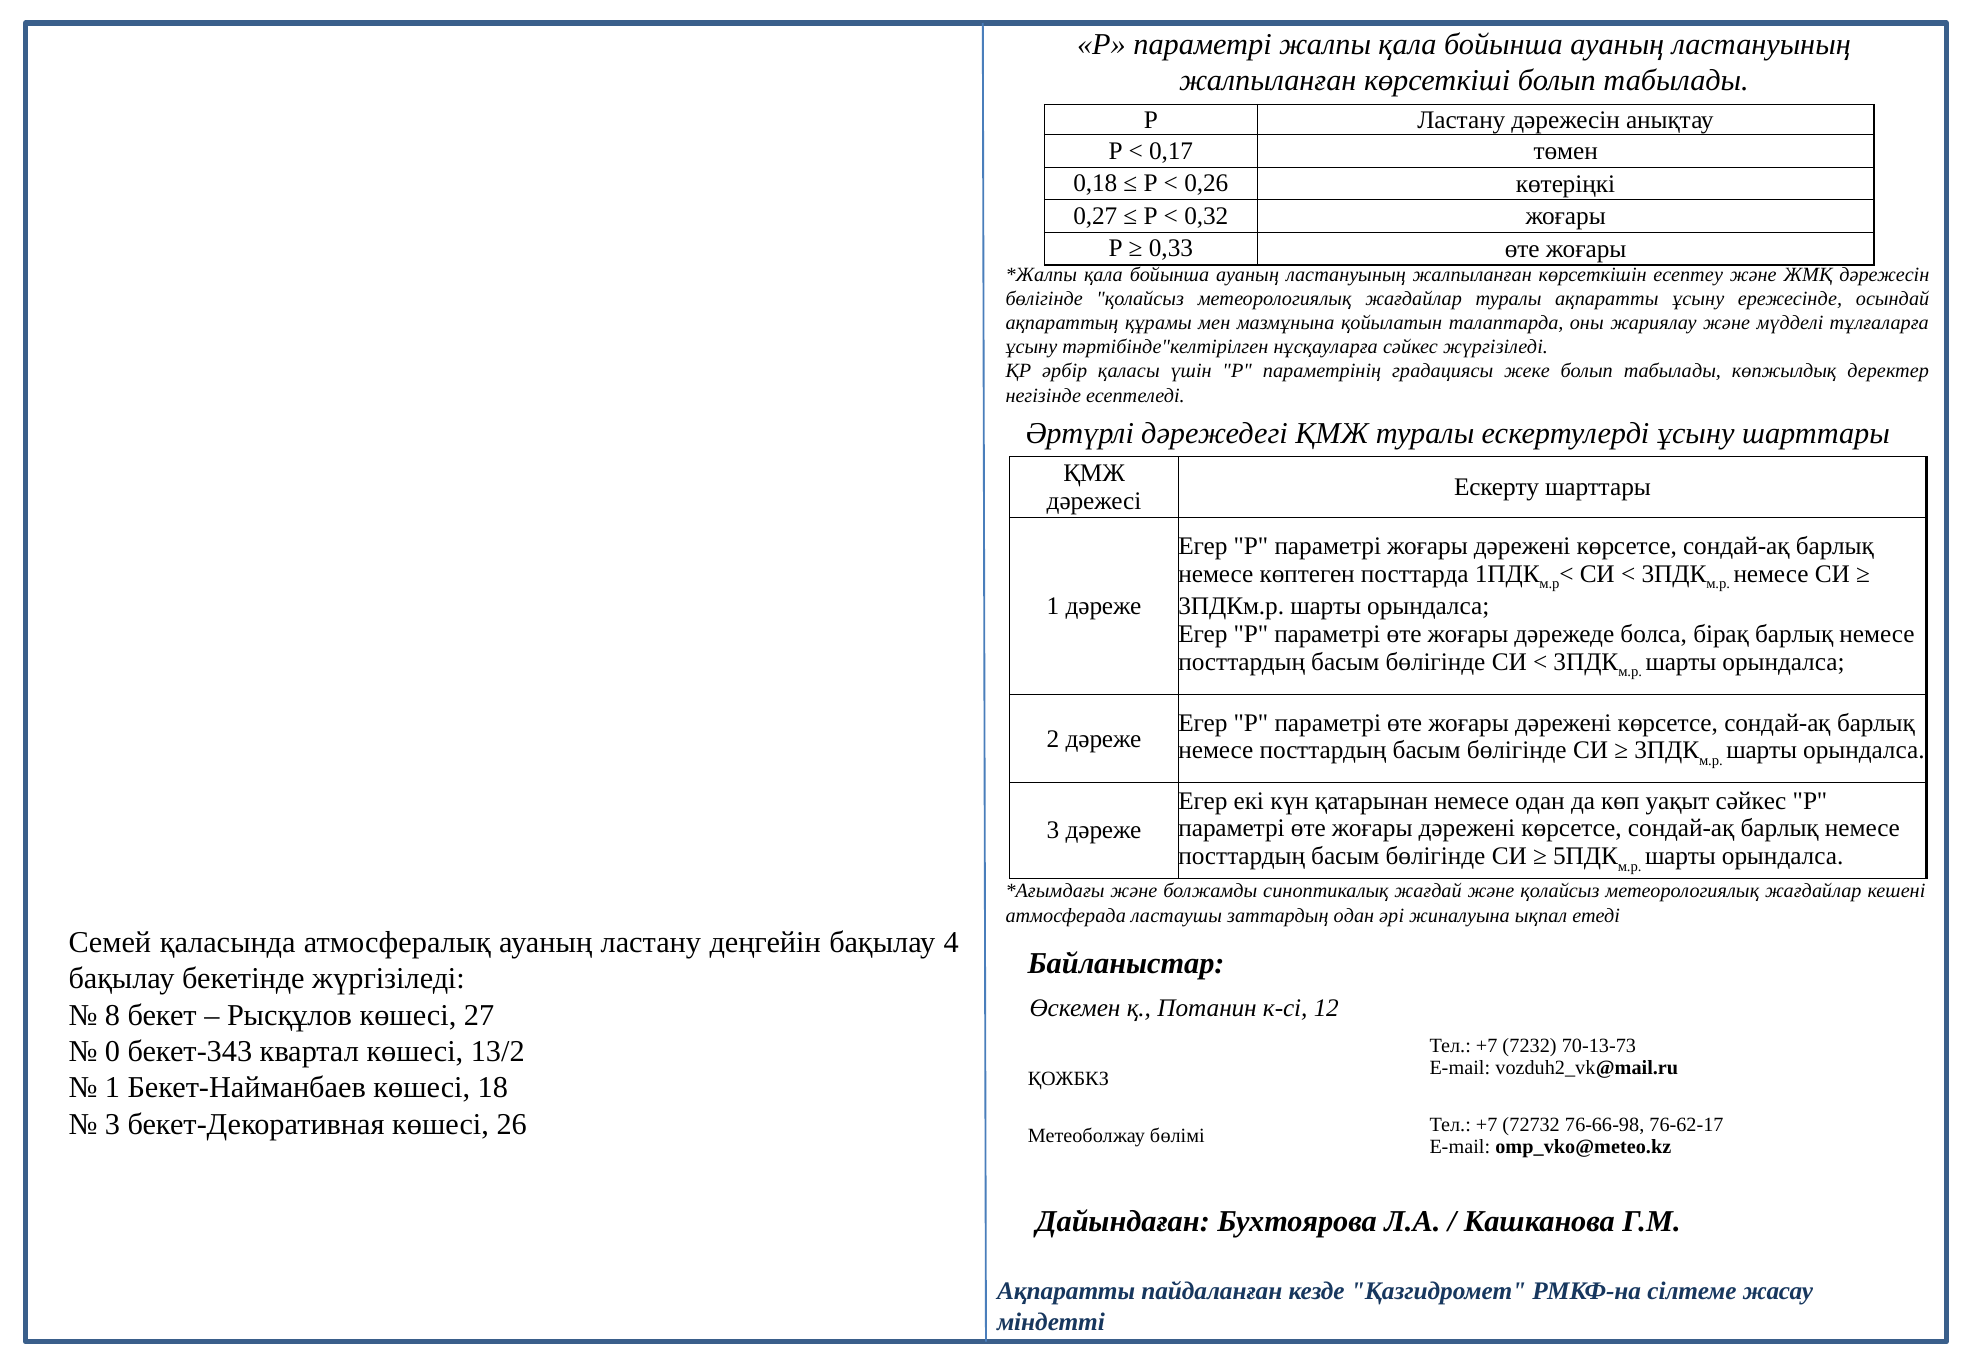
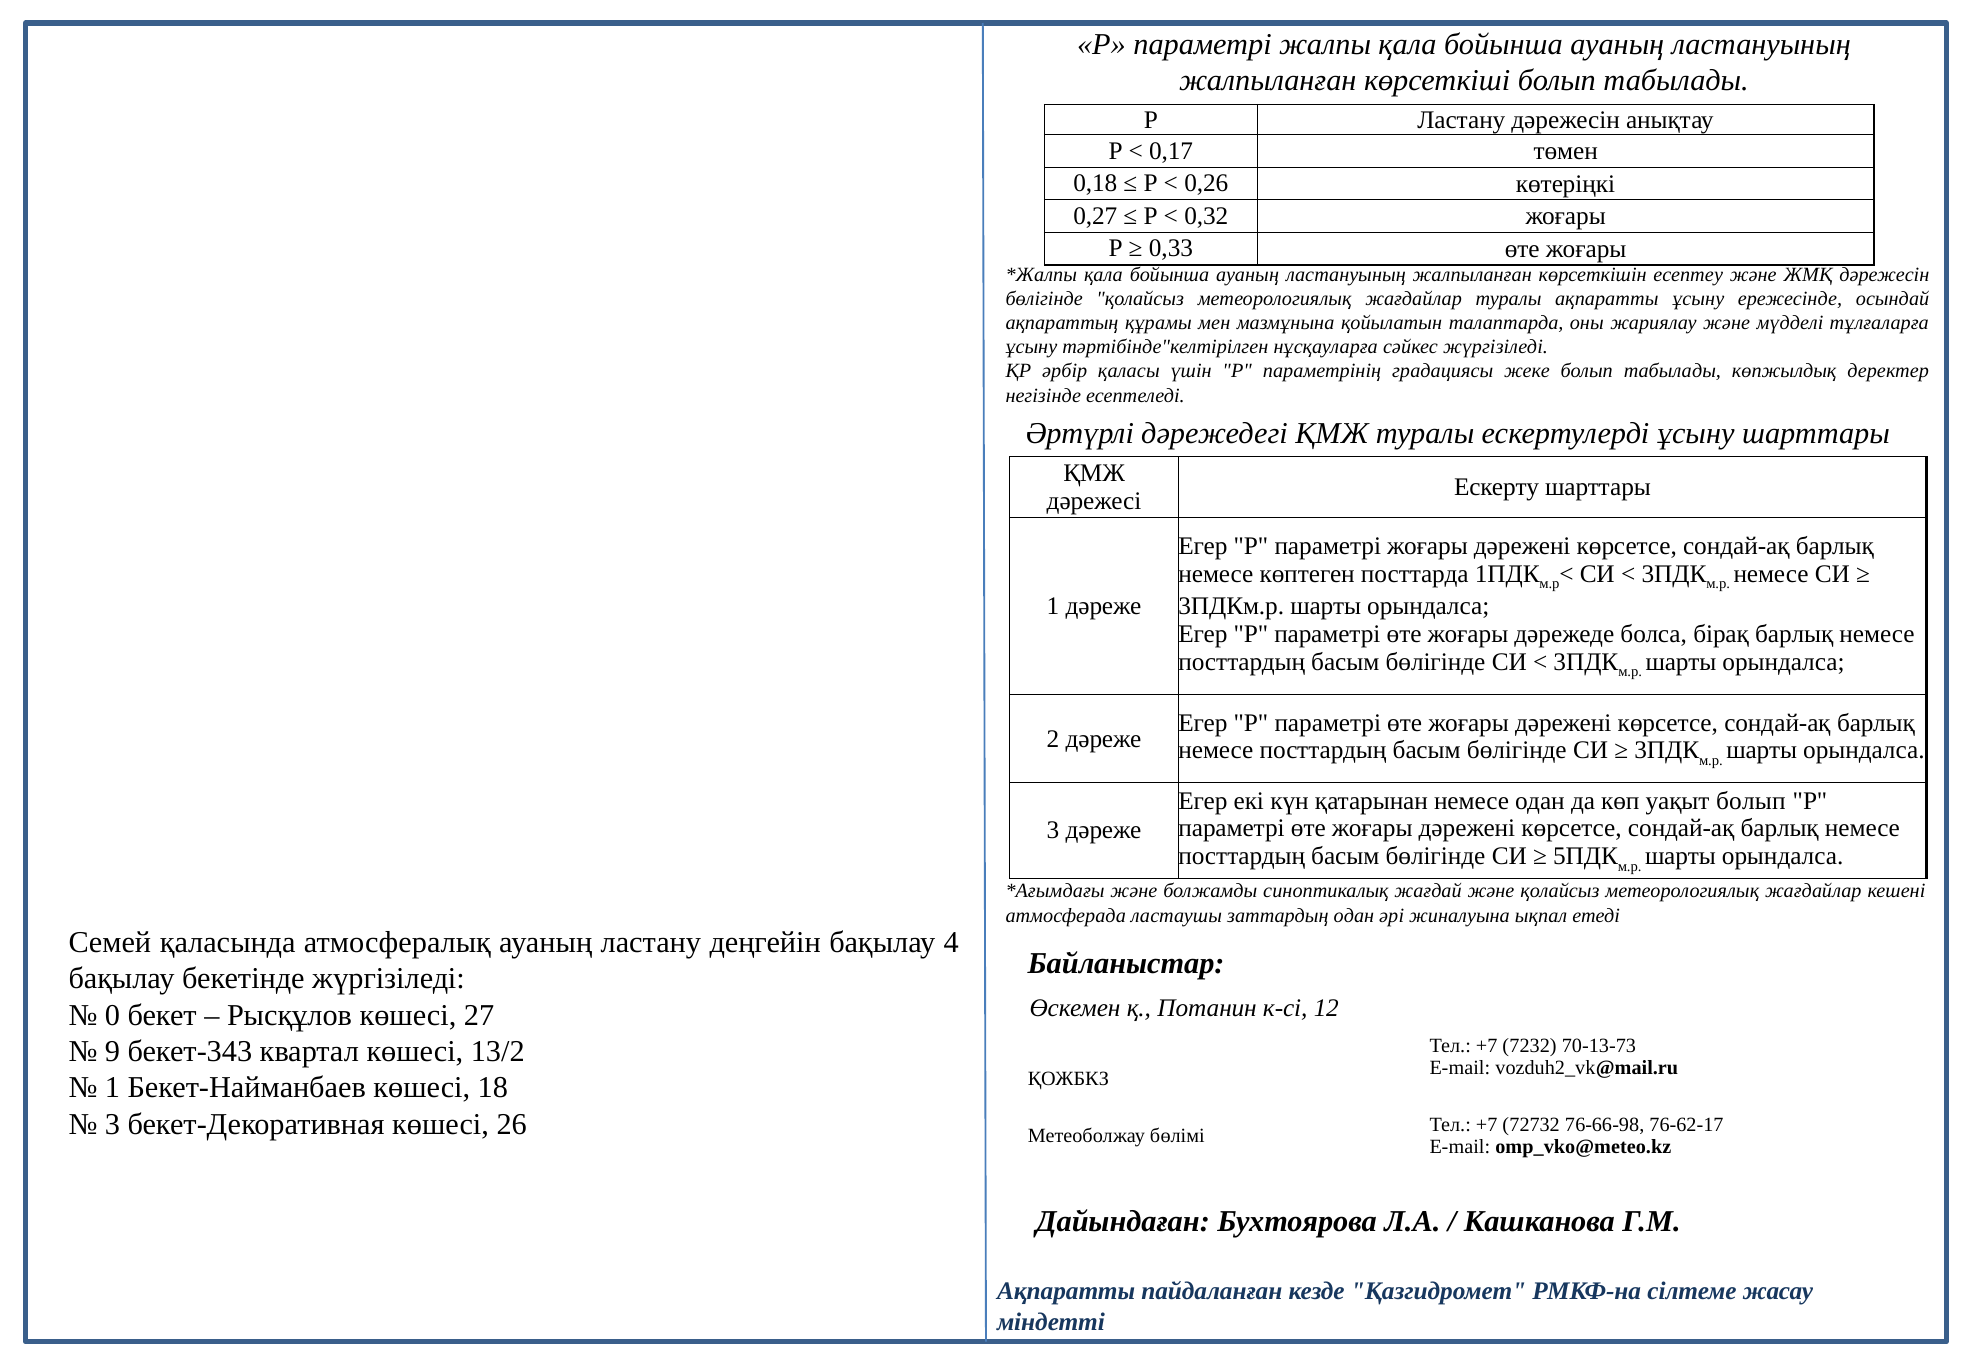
уақыт сәйкес: сәйкес -> болып (1751, 801)
8: 8 -> 0 (113, 1015)
0: 0 -> 9 (113, 1052)
